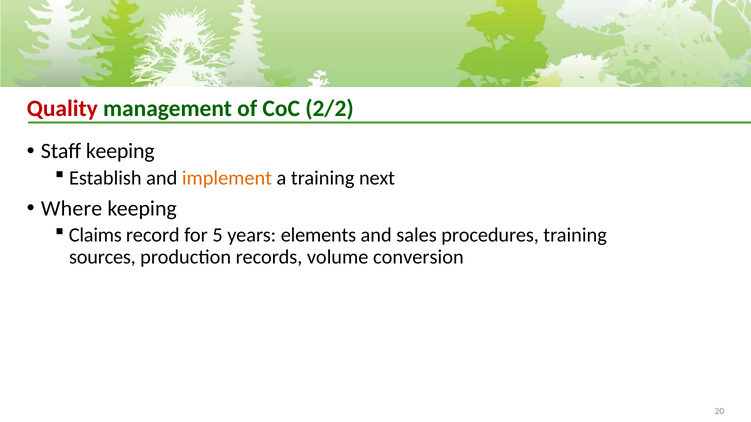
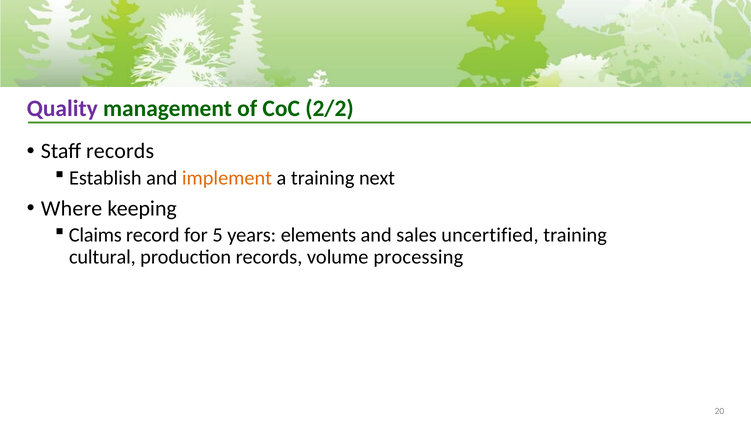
Quality colour: red -> purple (62, 109)
Staff keeping: keeping -> records (120, 151)
procedures: procedures -> uncertified (490, 235)
sources: sources -> cultural (102, 257)
conversion: conversion -> processing (418, 257)
